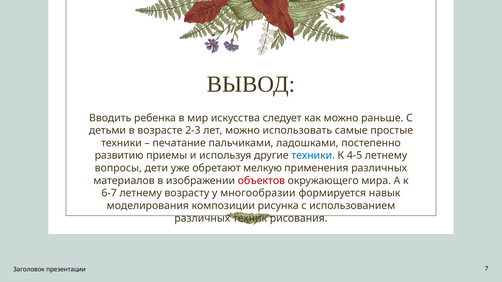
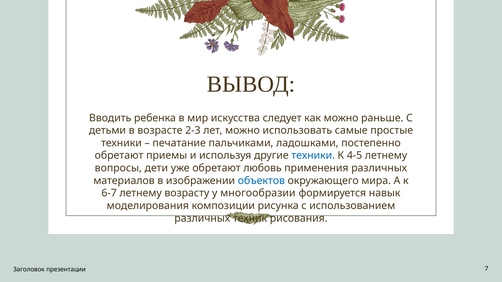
развитию: развитию -> обретают (119, 156)
мелкую: мелкую -> любовь (263, 168)
объектов colour: red -> blue (261, 181)
